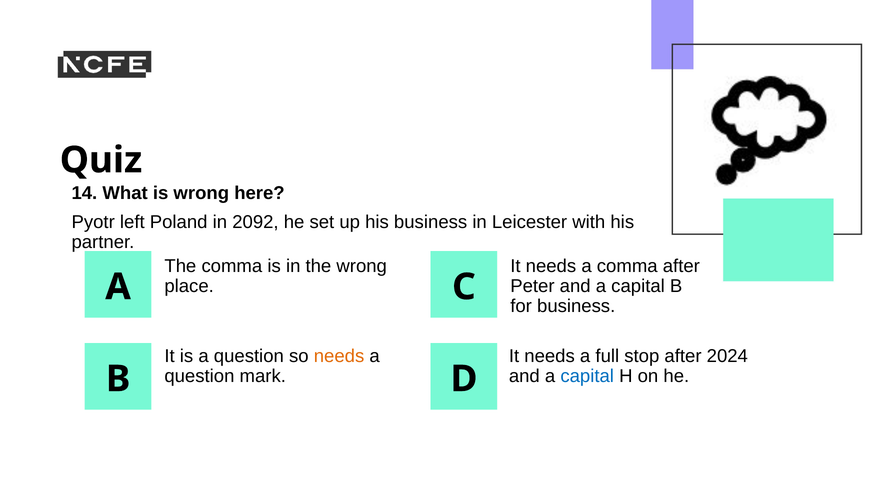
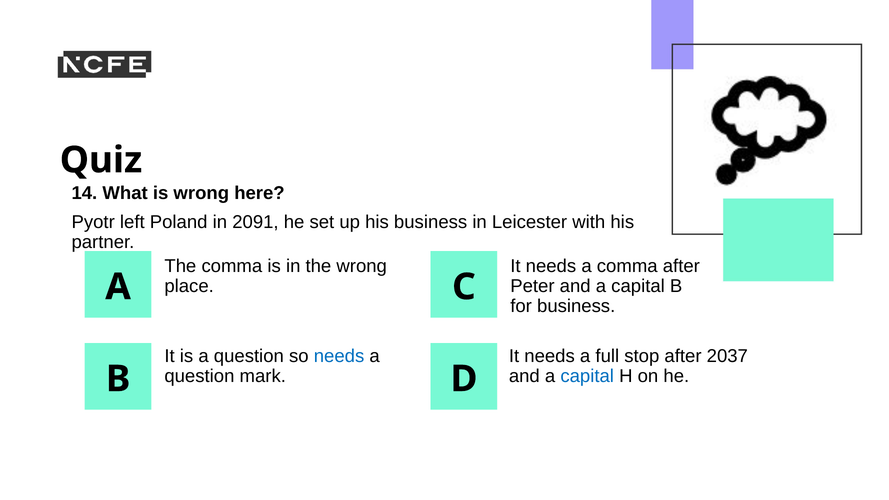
2092: 2092 -> 2091 (255, 222)
needs colour: orange -> blue (339, 356)
2024: 2024 -> 2037 (727, 356)
